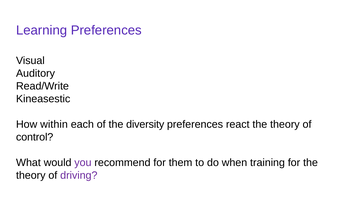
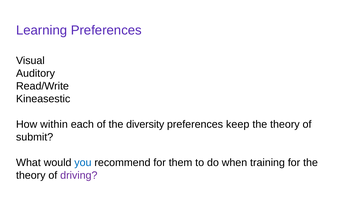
react: react -> keep (238, 124)
control: control -> submit (35, 137)
you colour: purple -> blue (83, 163)
